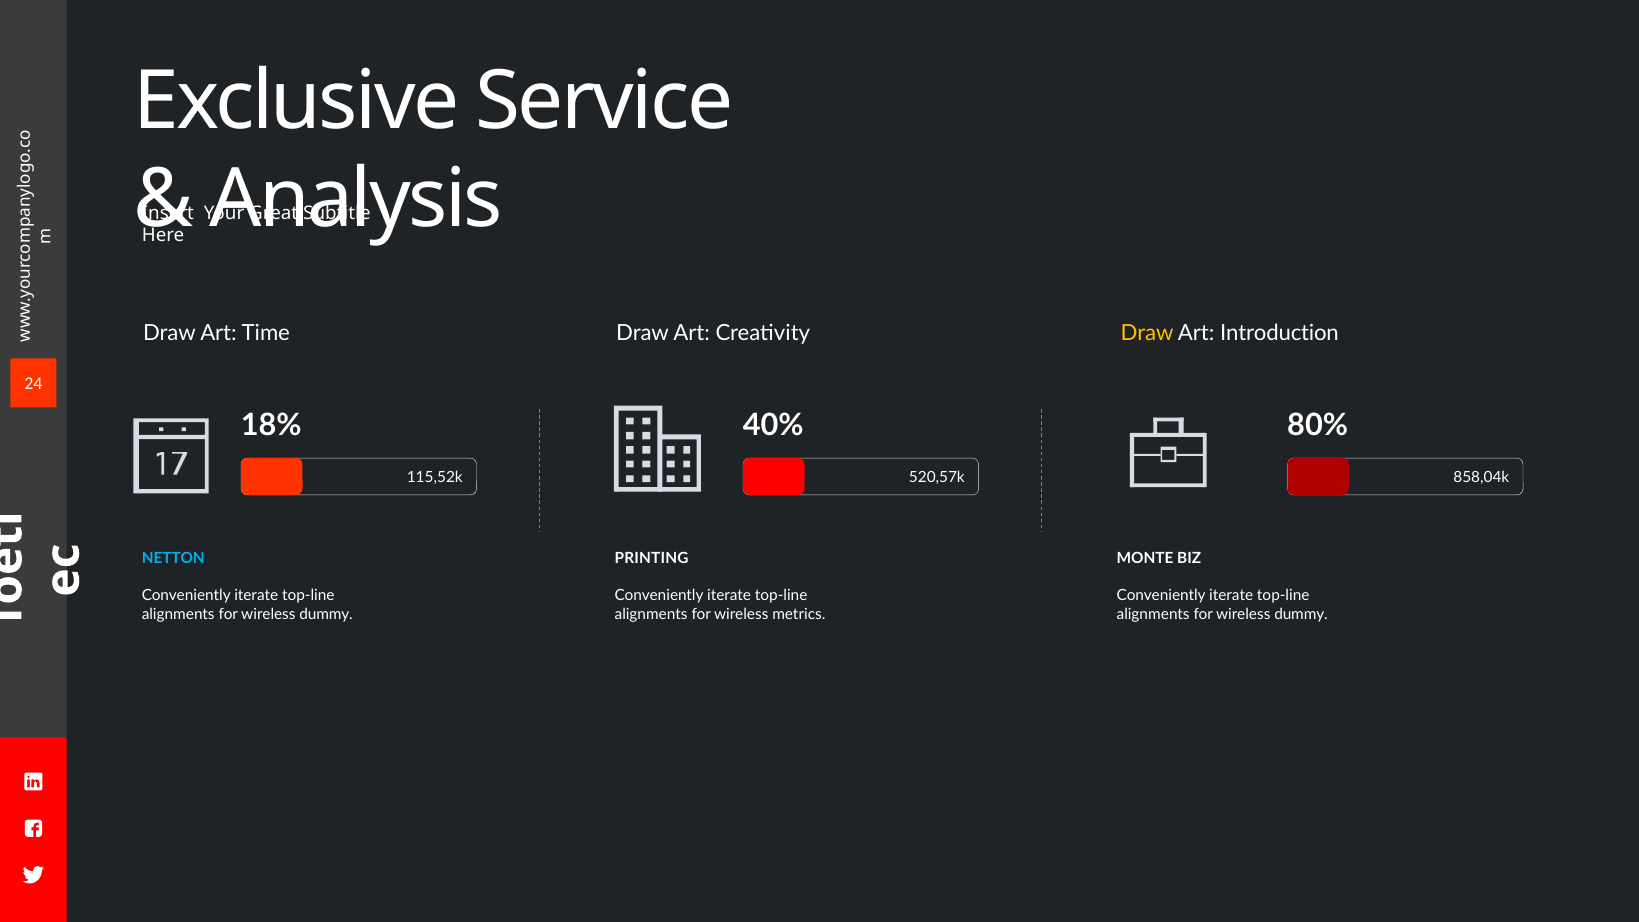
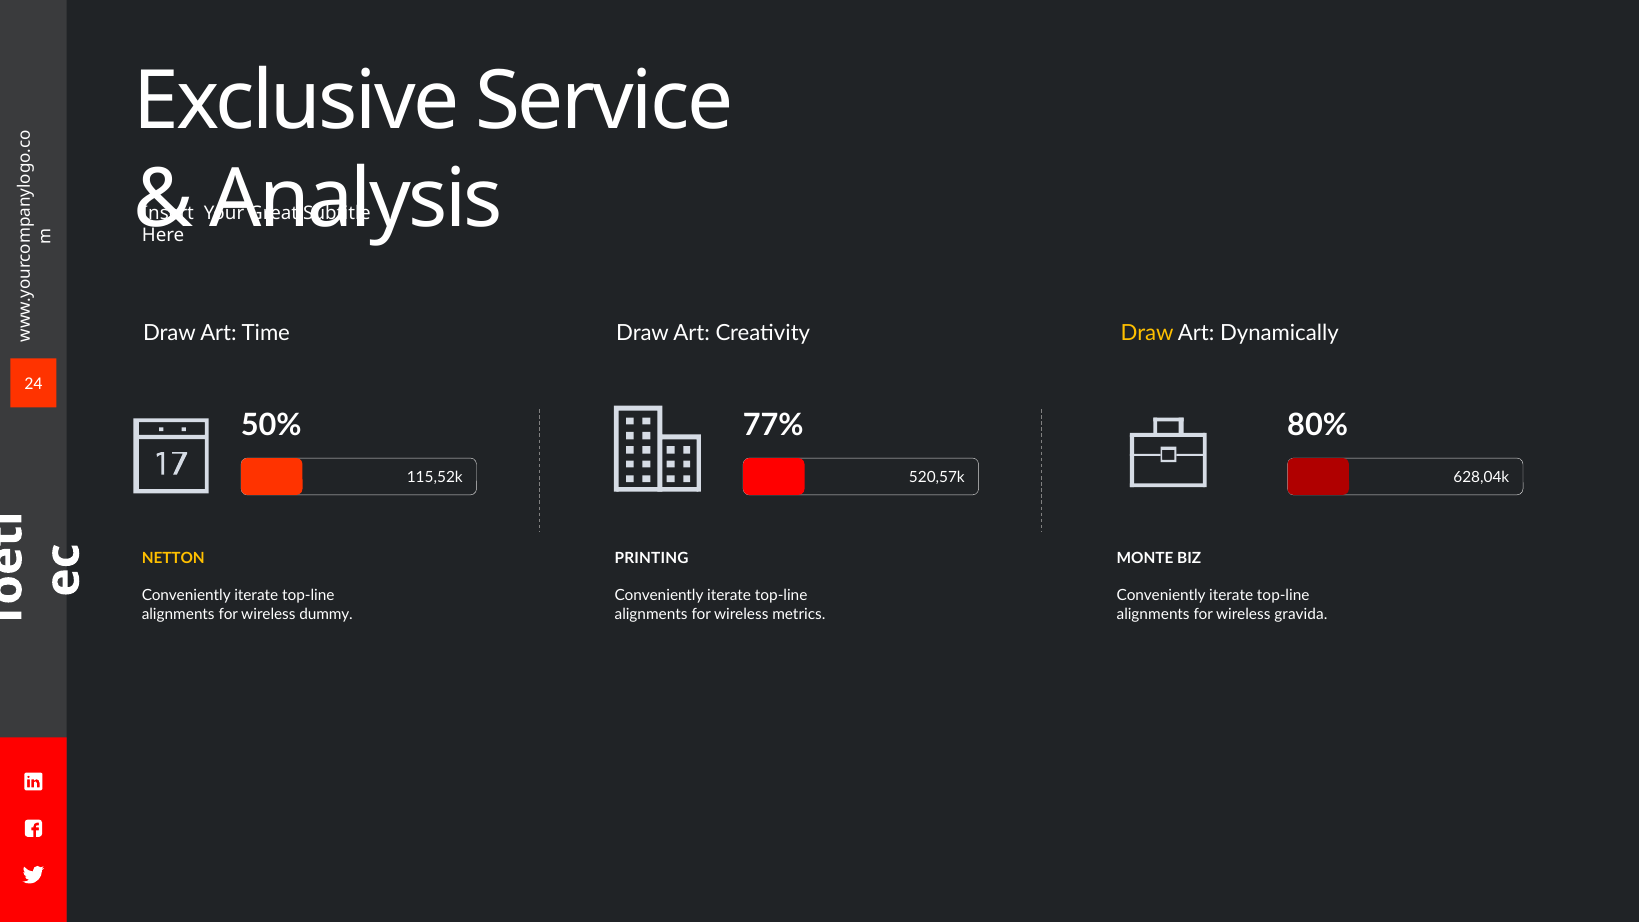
Introduction: Introduction -> Dynamically (1279, 333)
18%: 18% -> 50% (271, 426)
40%: 40% -> 77% (773, 426)
858,04k: 858,04k -> 628,04k (1481, 477)
NETTON colour: light blue -> yellow (173, 559)
dummy: dummy -> gravida (1301, 614)
